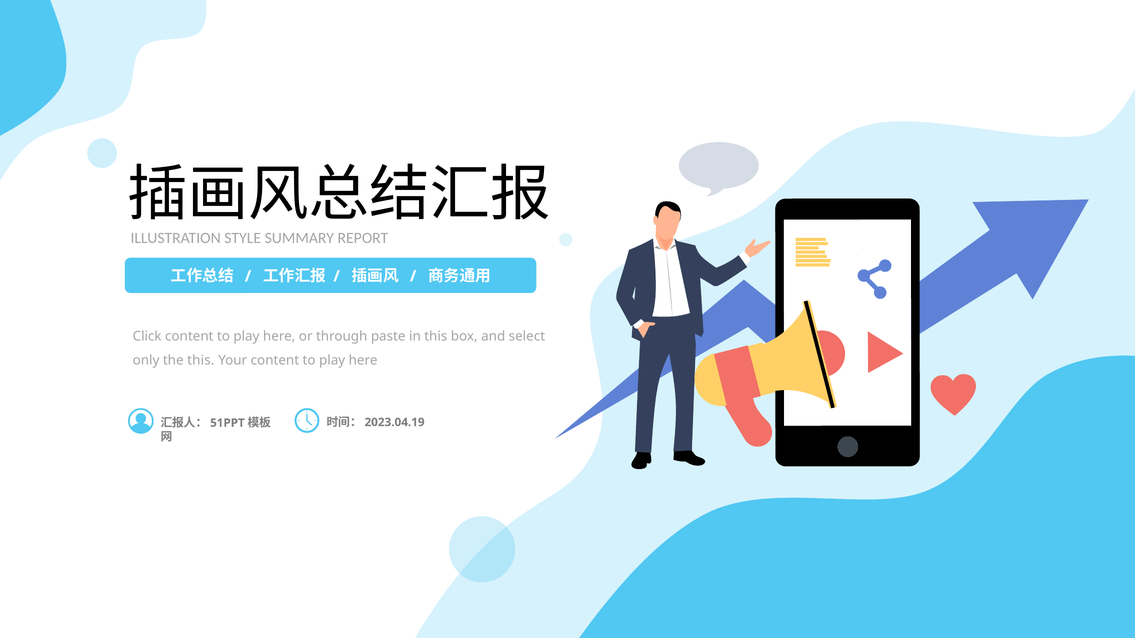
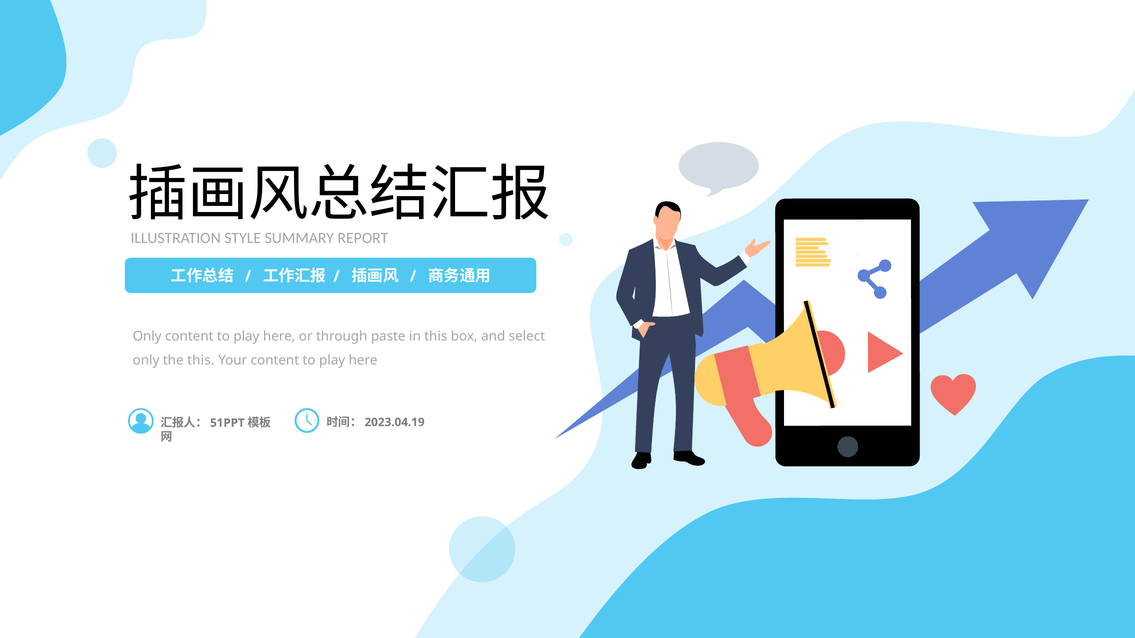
Click: Click -> Only (147, 337)
